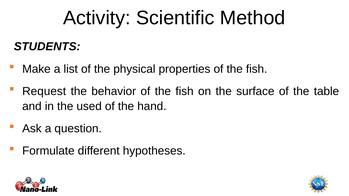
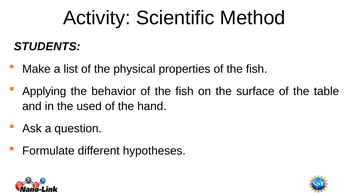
Request: Request -> Applying (44, 91)
